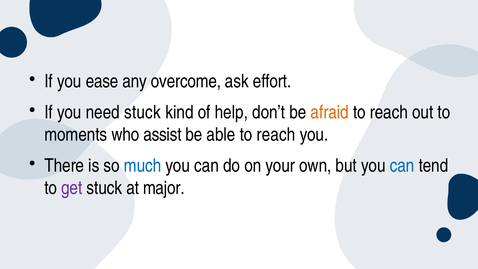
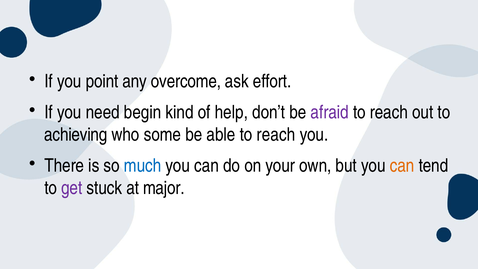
ease: ease -> point (102, 81)
need stuck: stuck -> begin (143, 112)
afraid colour: orange -> purple (330, 112)
moments: moments -> achieving (76, 135)
assist: assist -> some (162, 135)
can colour: blue -> orange (402, 165)
